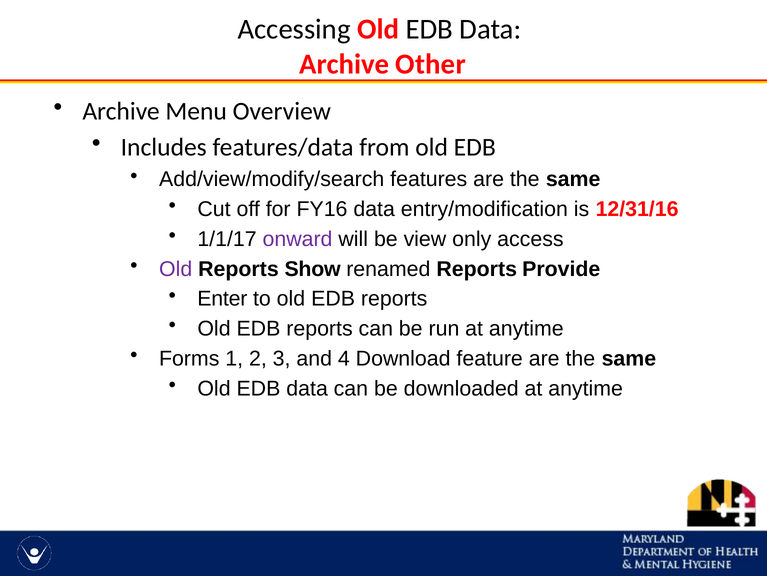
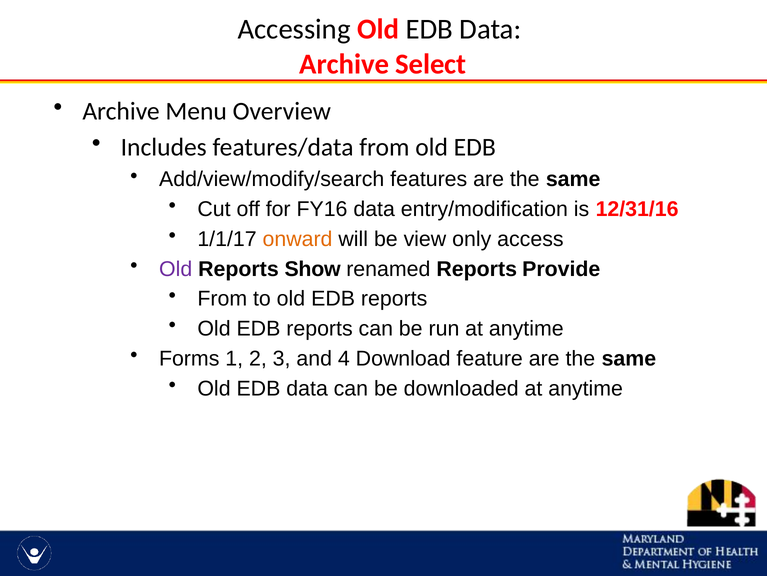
Other: Other -> Select (431, 64)
onward colour: purple -> orange (298, 239)
Enter: Enter -> From (222, 299)
